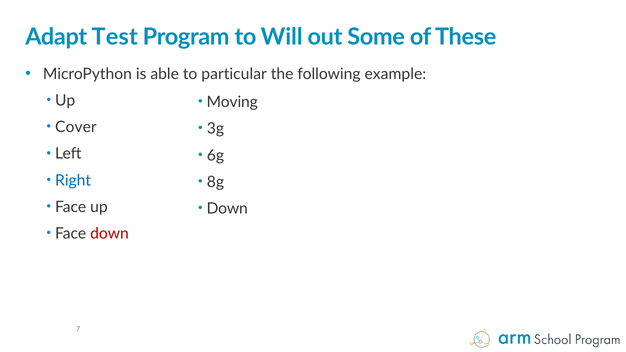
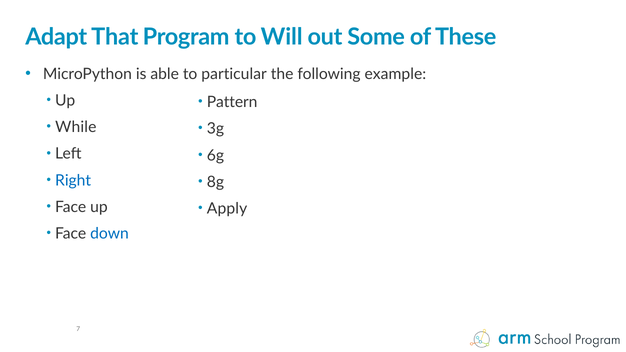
Test: Test -> That (115, 37)
Moving: Moving -> Pattern (232, 102)
Cover: Cover -> While (76, 127)
Down: Down -> Apply (227, 209)
down colour: red -> blue (109, 234)
